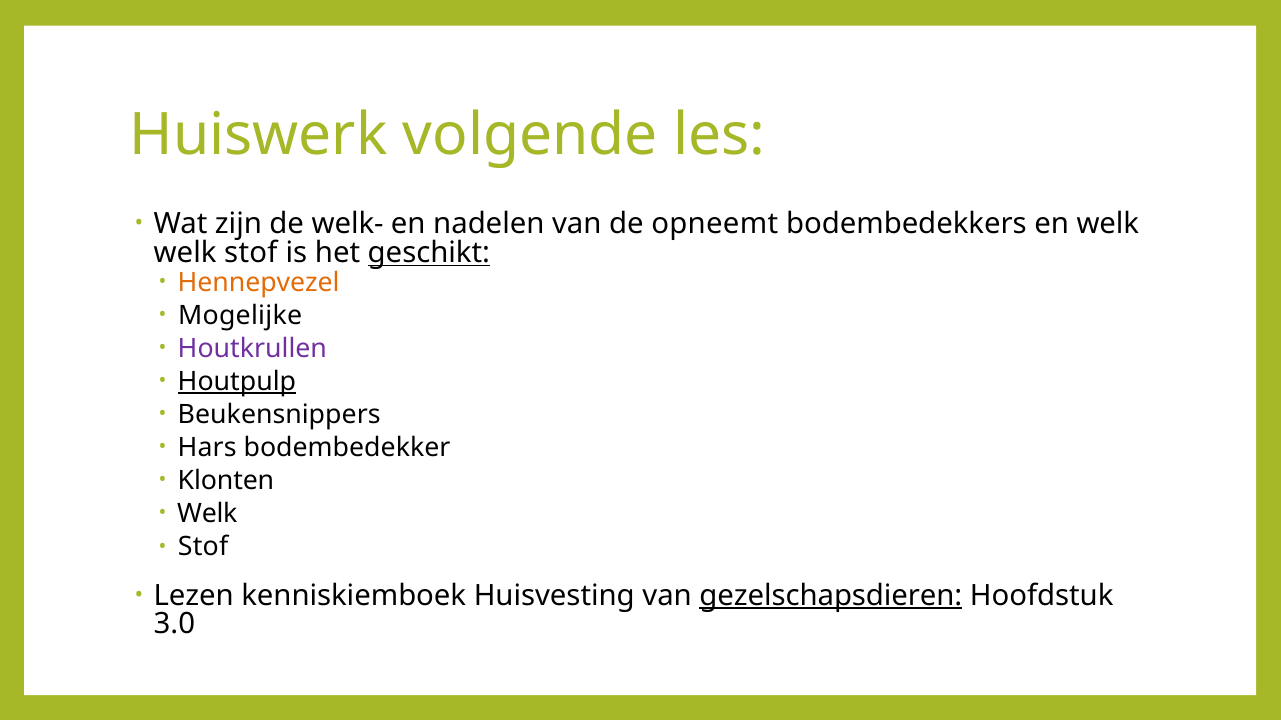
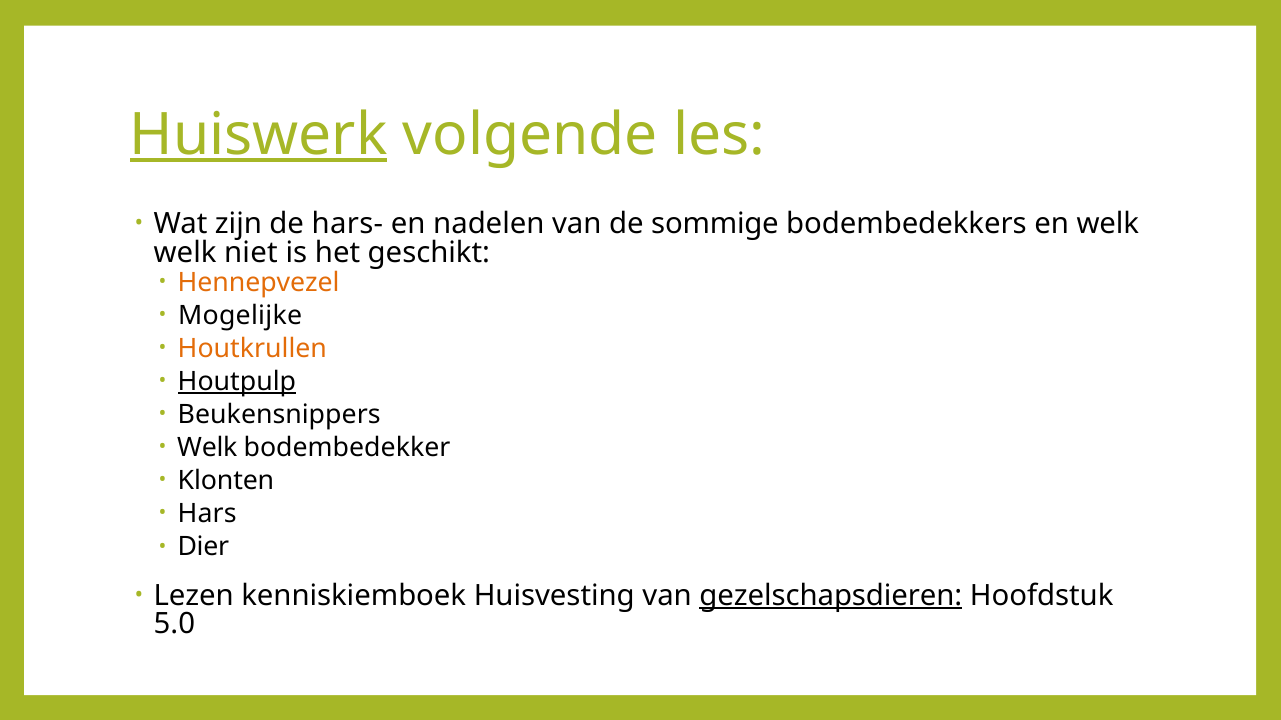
Huiswerk underline: none -> present (259, 135)
welk-: welk- -> hars- (347, 224)
opneemt: opneemt -> sommige (715, 224)
welk stof: stof -> niet (251, 253)
geschikt underline: present -> none (429, 253)
Houtkrullen colour: purple -> orange (252, 349)
Hars: Hars -> Welk (207, 448)
Welk: Welk -> Hars (207, 514)
Stof: Stof -> Dier (203, 548)
3.0: 3.0 -> 5.0 (174, 625)
